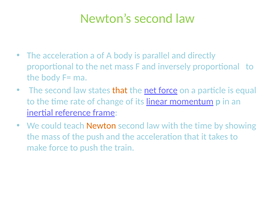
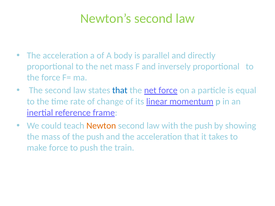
the body: body -> force (51, 78)
that colour: orange -> blue (120, 90)
with the time: time -> push (203, 126)
